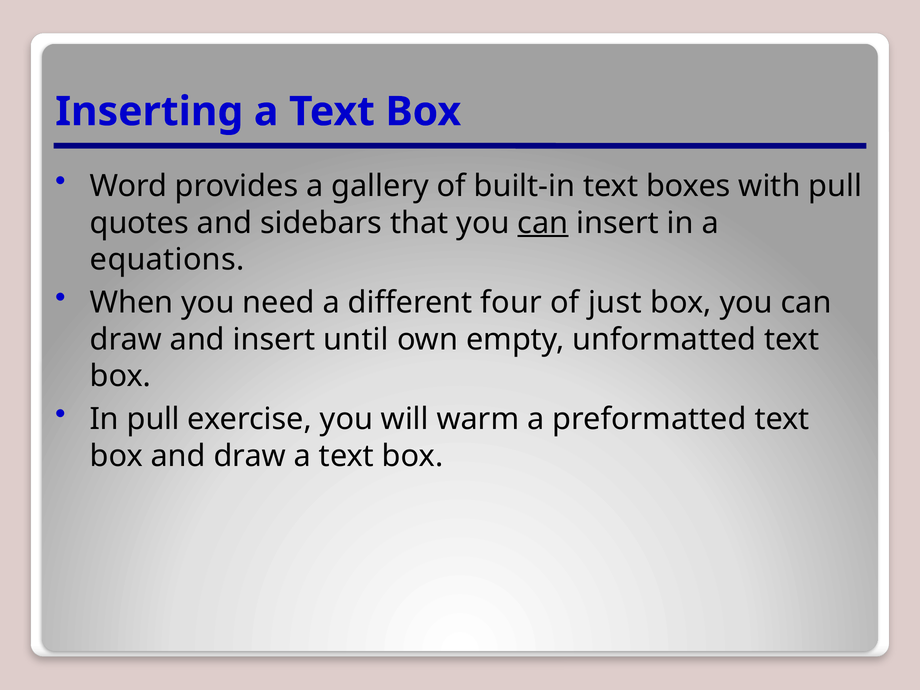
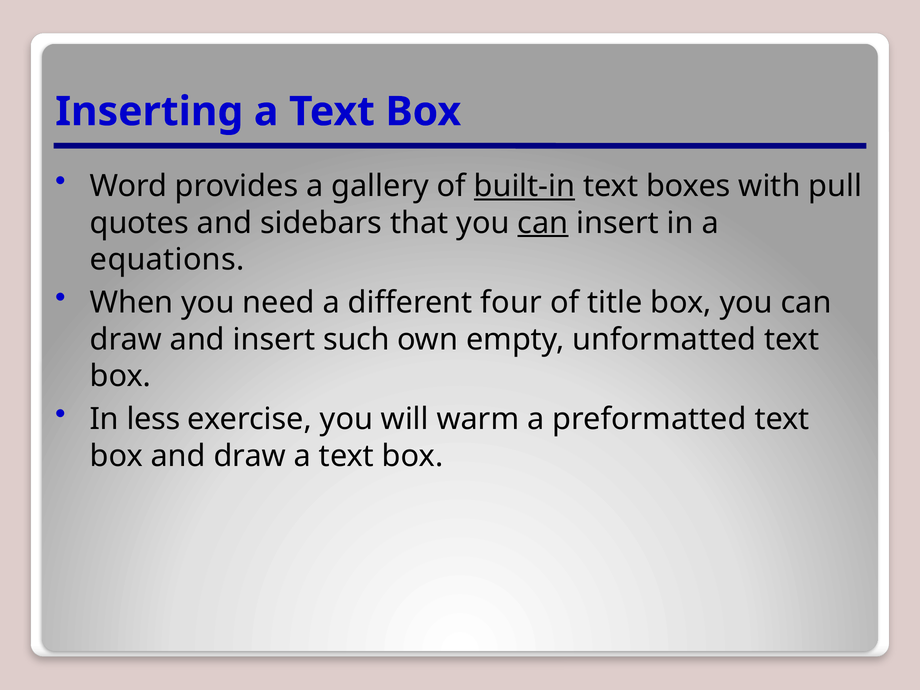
built-in underline: none -> present (524, 186)
just: just -> title (615, 303)
until: until -> such (356, 339)
In pull: pull -> less (153, 419)
